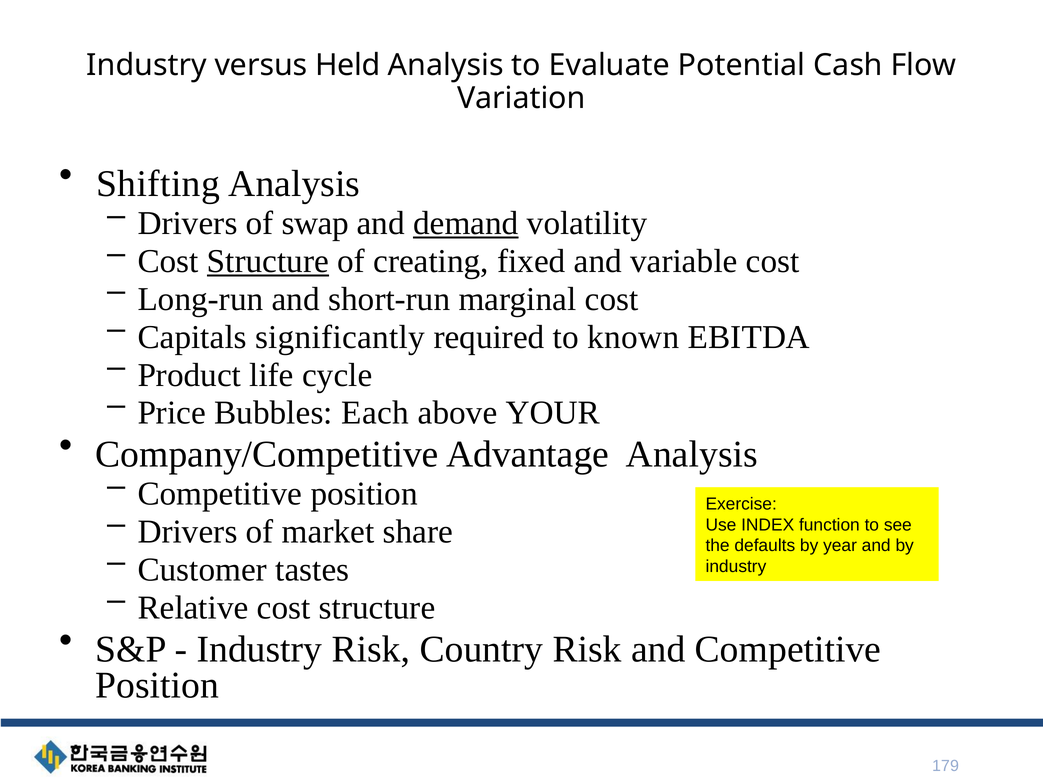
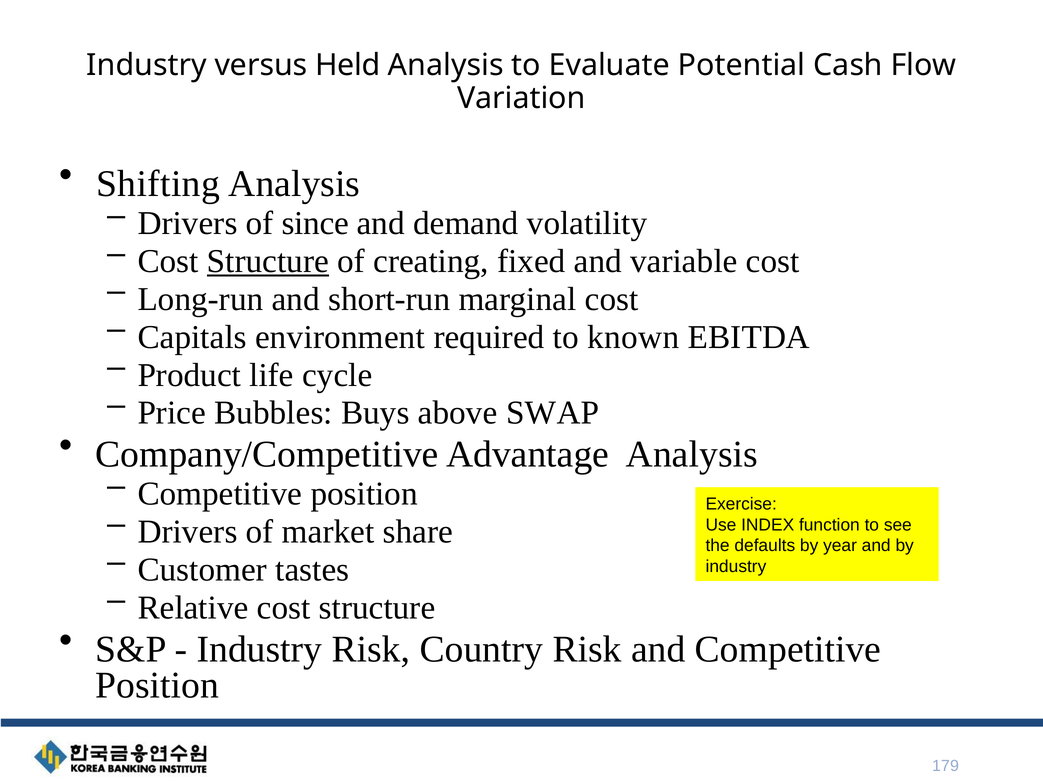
swap: swap -> since (315, 223)
demand underline: present -> none (466, 223)
significantly: significantly -> environment (340, 337)
Each: Each -> Buys (375, 413)
YOUR: YOUR -> SWAP (553, 413)
